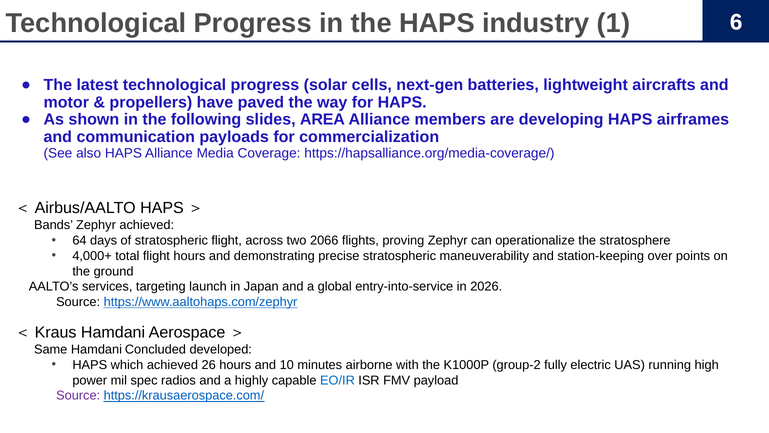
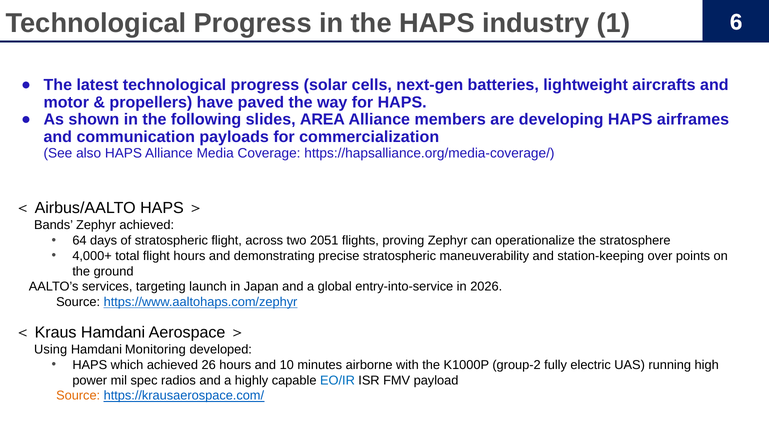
2066: 2066 -> 2051 (324, 240)
Same: Same -> Using (51, 349)
Concluded: Concluded -> Monitoring (155, 349)
Source colour: purple -> orange (78, 395)
